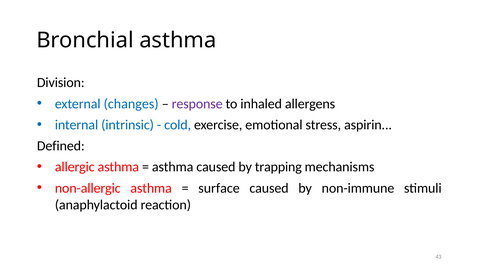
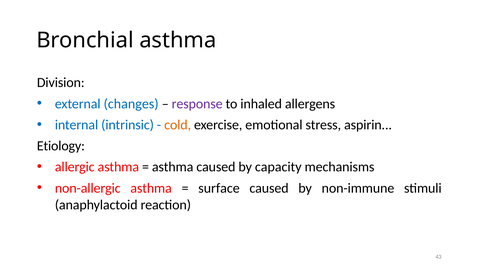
cold colour: blue -> orange (178, 125)
Defined: Defined -> Etiology (61, 146)
trapping: trapping -> capacity (278, 167)
